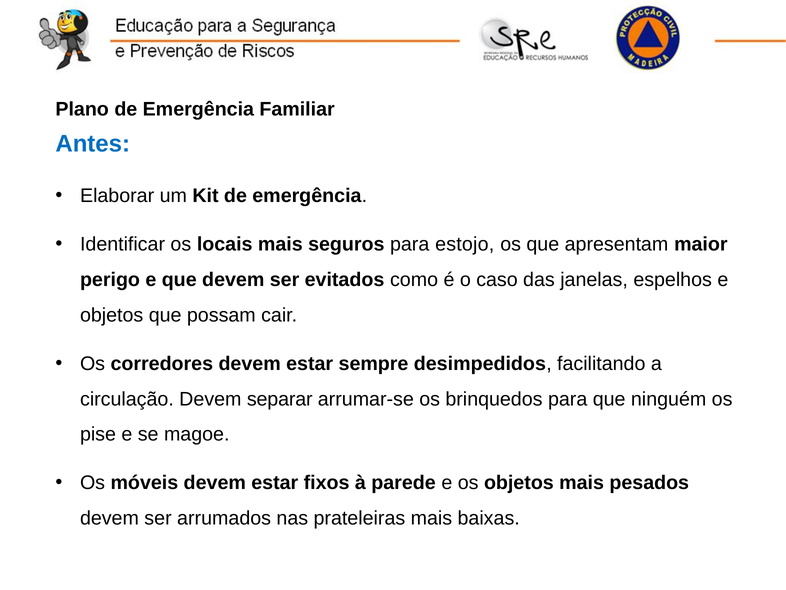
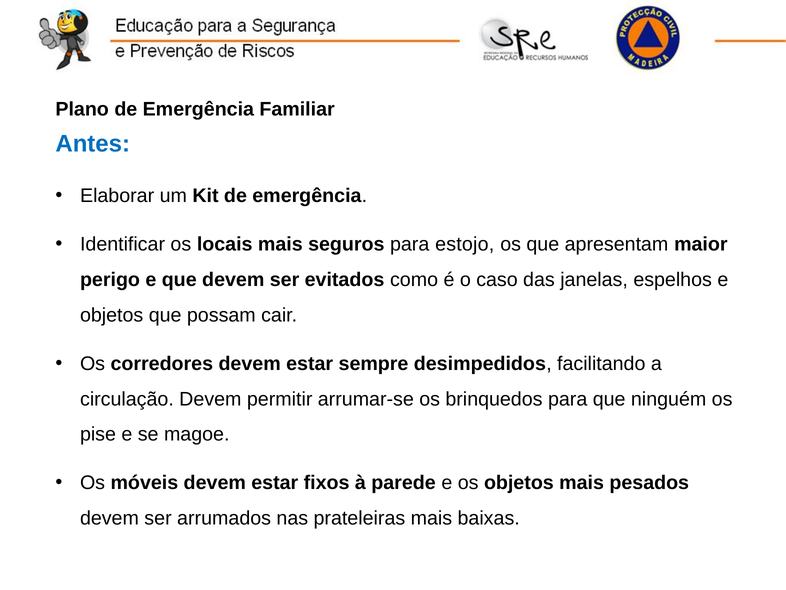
separar: separar -> permitir (280, 399)
